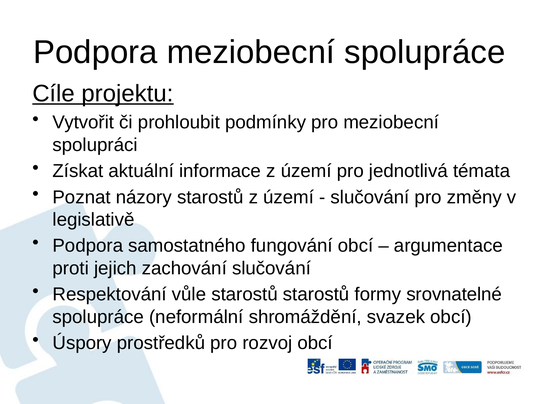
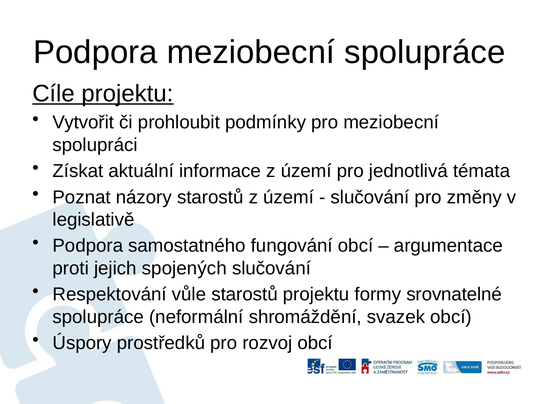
zachování: zachování -> spojených (184, 268)
starostů starostů: starostů -> projektu (316, 295)
